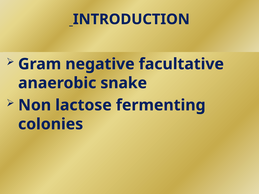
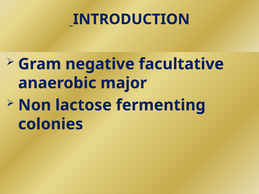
snake: snake -> major (124, 83)
